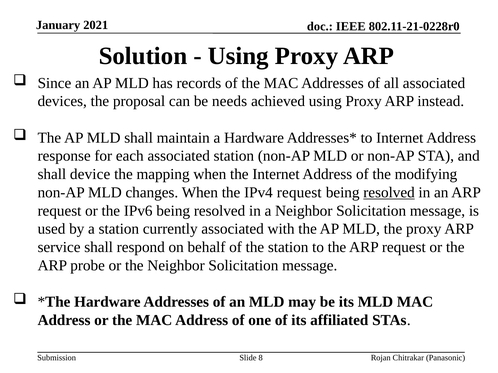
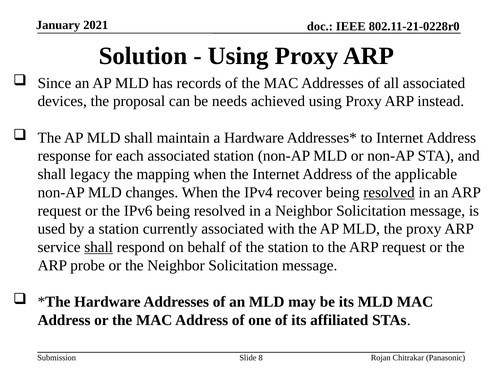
device: device -> legacy (90, 174)
modifying: modifying -> applicable (426, 174)
IPv4 request: request -> recover (299, 193)
shall underline: none -> present (99, 247)
